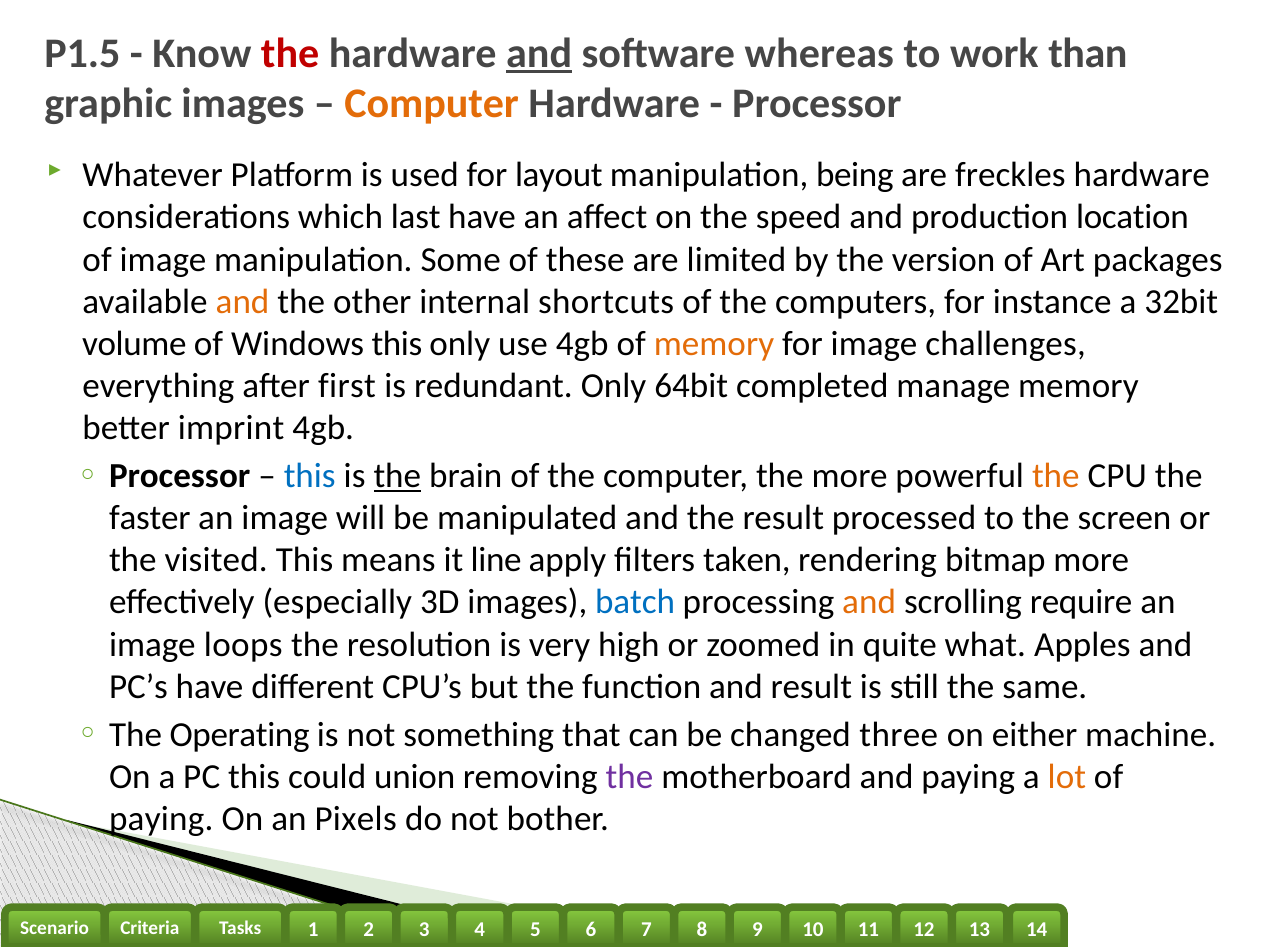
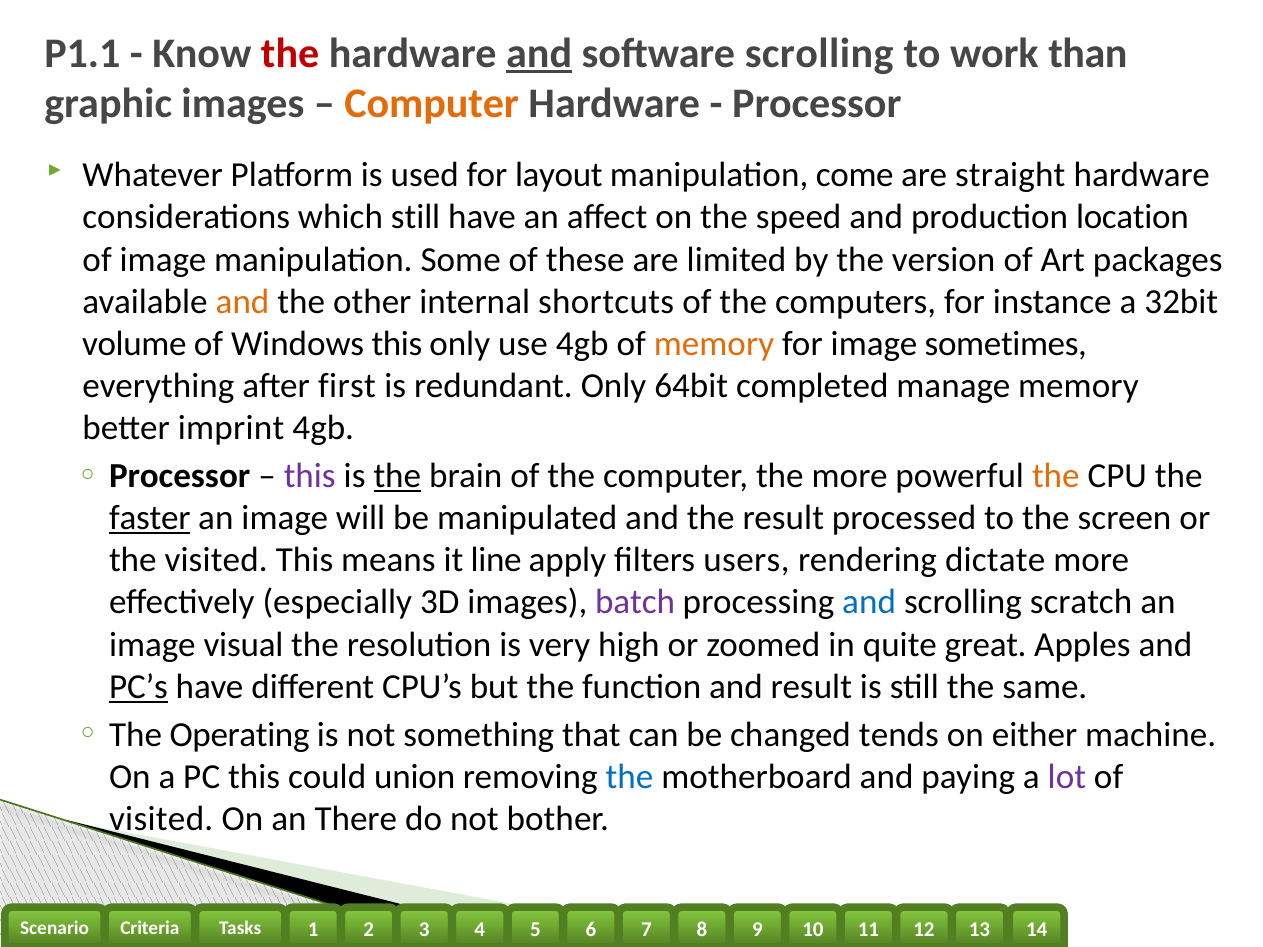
P1.5: P1.5 -> P1.1 (82, 53)
software whereas: whereas -> scrolling (819, 53)
being: being -> come (855, 175)
freckles: freckles -> straight (1010, 175)
which last: last -> still (416, 217)
challenges: challenges -> sometimes (1006, 344)
this colour: blue -> purple (310, 476)
faster underline: none -> present (150, 518)
taken: taken -> users (746, 560)
bitmap: bitmap -> dictate (995, 560)
batch colour: blue -> purple (635, 603)
and colour: orange -> blue (869, 603)
require: require -> scratch (1081, 603)
loops: loops -> visual (243, 645)
what: what -> great (986, 645)
PC’s underline: none -> present (138, 687)
three: three -> tends (899, 735)
the colour: purple -> blue (629, 777)
lot colour: orange -> purple (1067, 777)
paying: paying -> visited (161, 819)
Pixels: Pixels -> There (356, 819)
